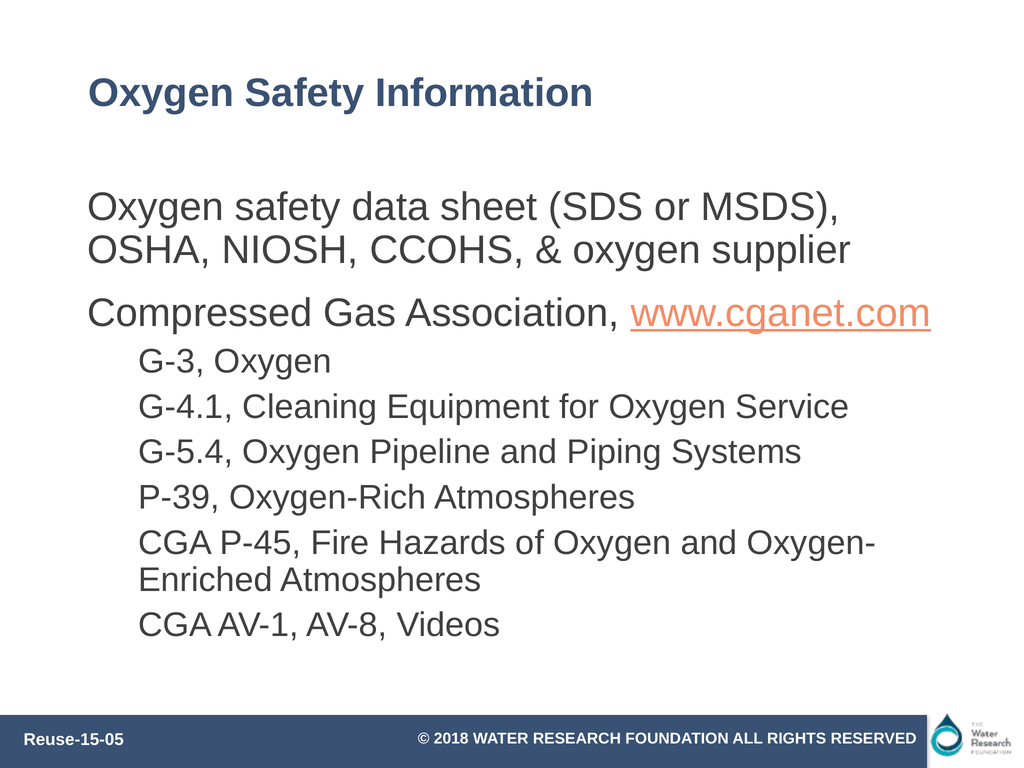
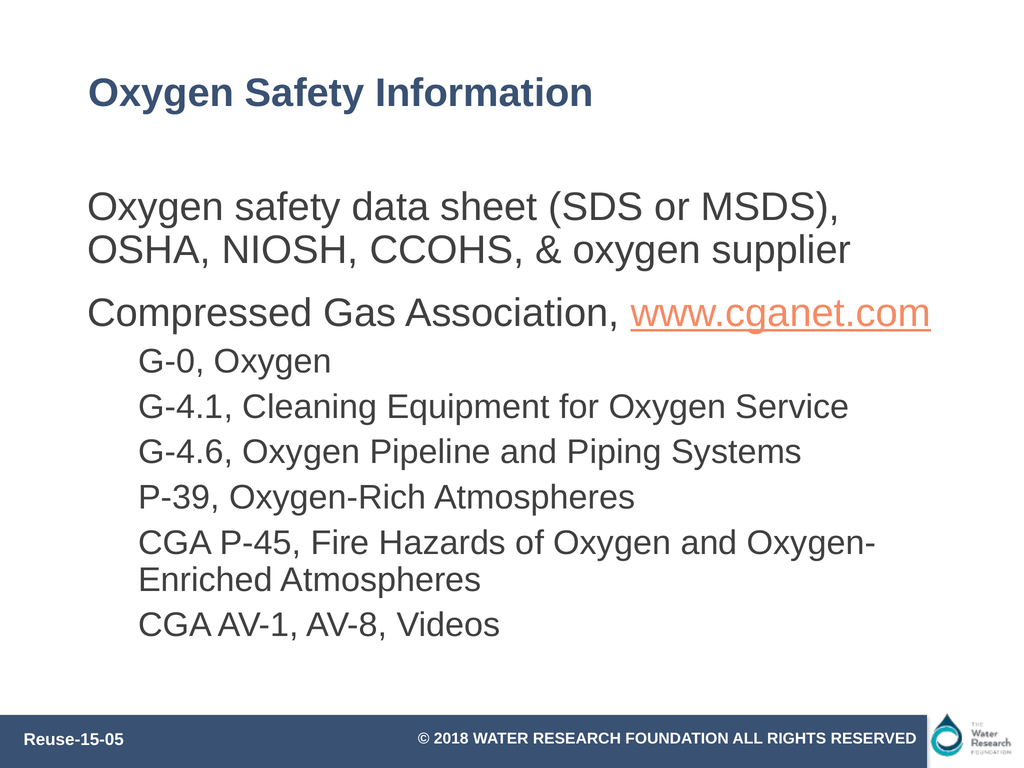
G-3: G-3 -> G-0 (171, 361)
G-5.4: G-5.4 -> G-4.6 (186, 452)
